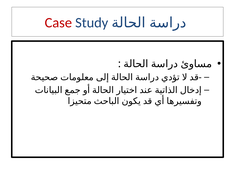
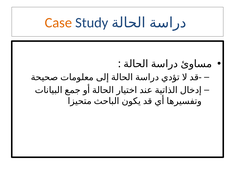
Case colour: red -> orange (58, 23)
